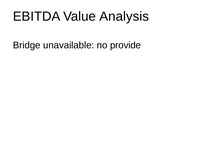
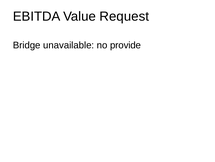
Analysis: Analysis -> Request (124, 16)
